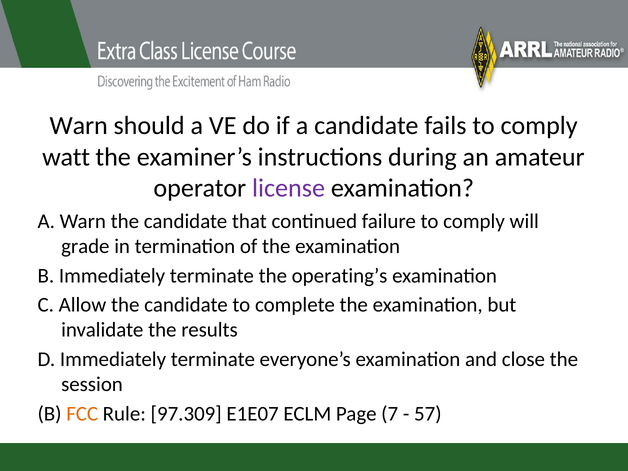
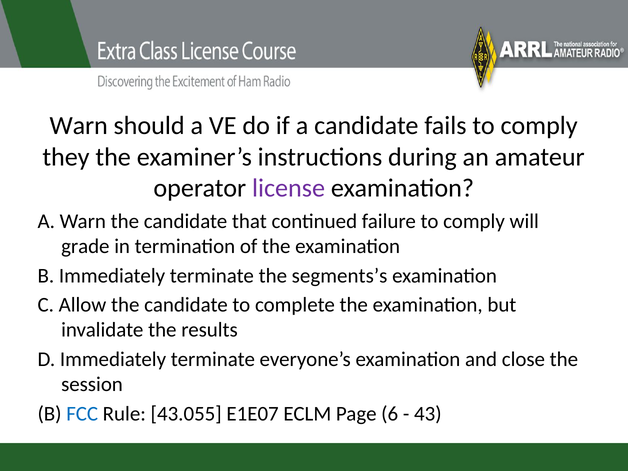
watt: watt -> they (66, 157)
operating’s: operating’s -> segments’s (340, 276)
FCC colour: orange -> blue (82, 414)
97.309: 97.309 -> 43.055 (186, 414)
7: 7 -> 6 (390, 414)
57: 57 -> 43 (428, 414)
